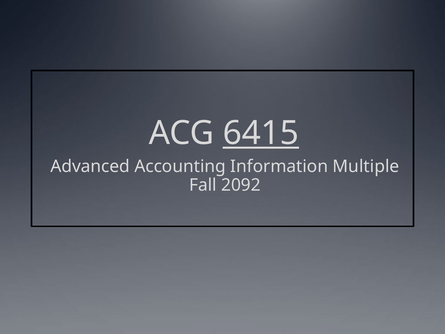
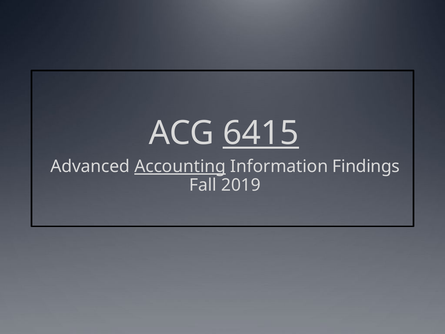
Accounting underline: none -> present (180, 166)
Multiple: Multiple -> Findings (366, 166)
2092: 2092 -> 2019 (241, 185)
